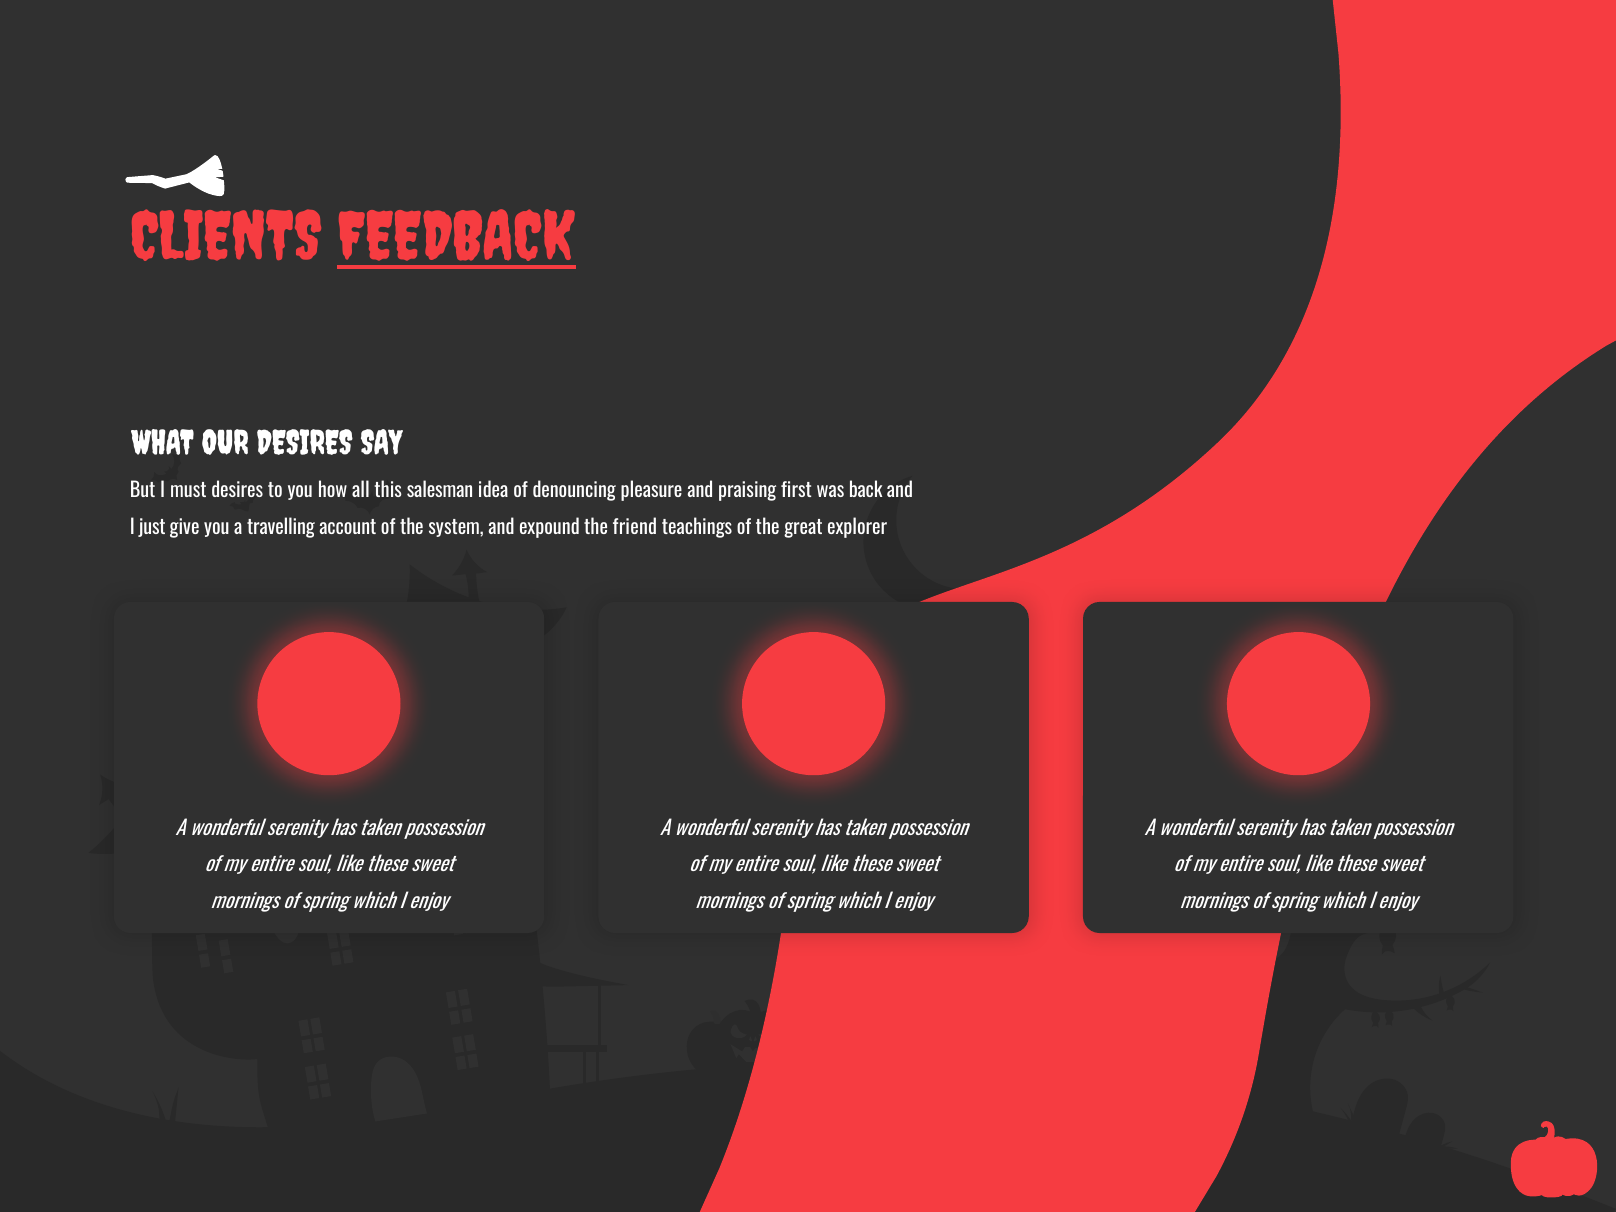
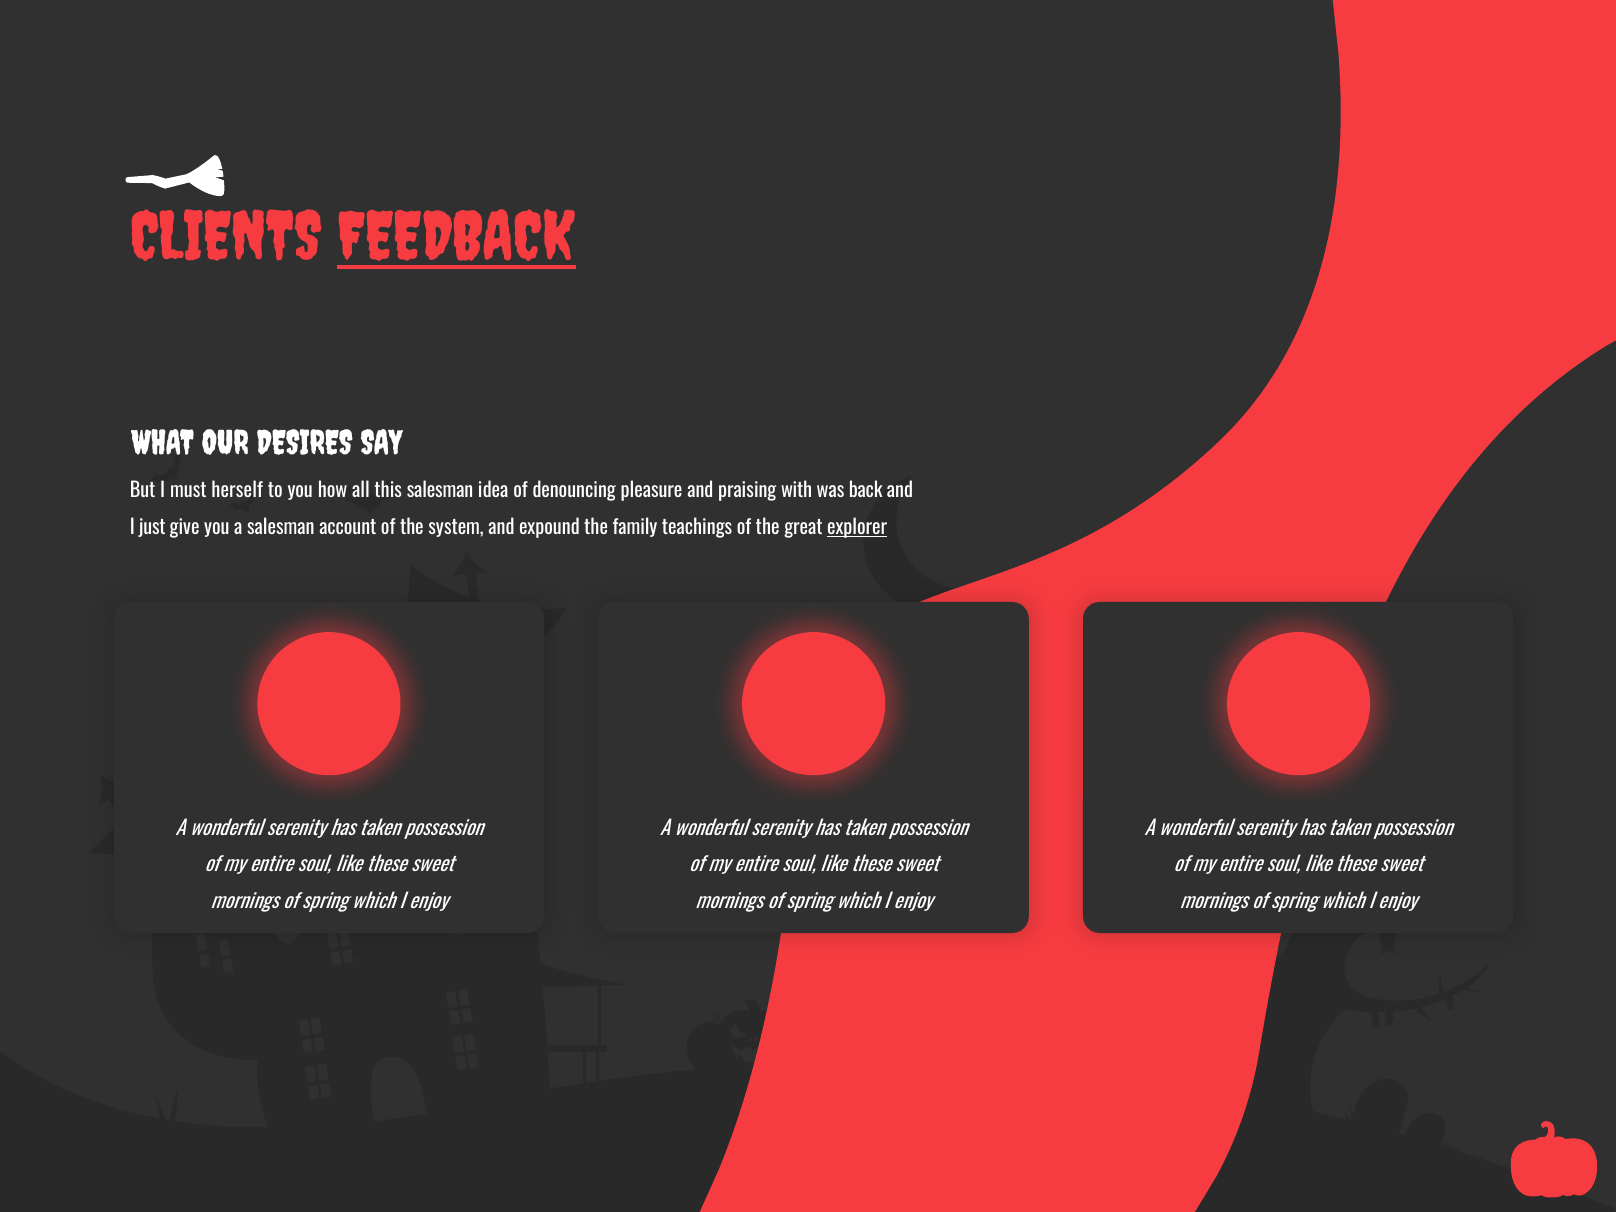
must desires: desires -> herself (237, 491)
first: first -> with (797, 491)
a travelling: travelling -> salesman (281, 528)
friend: friend -> family (635, 528)
explorer underline: none -> present (857, 528)
